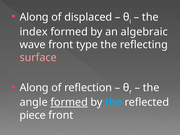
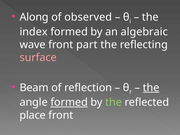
displaced: displaced -> observed (88, 17)
type: type -> part (87, 45)
Along: Along -> Beam (34, 88)
the underline: none -> present (151, 88)
the colour: light blue -> light green (114, 102)
piece: piece -> place (33, 115)
